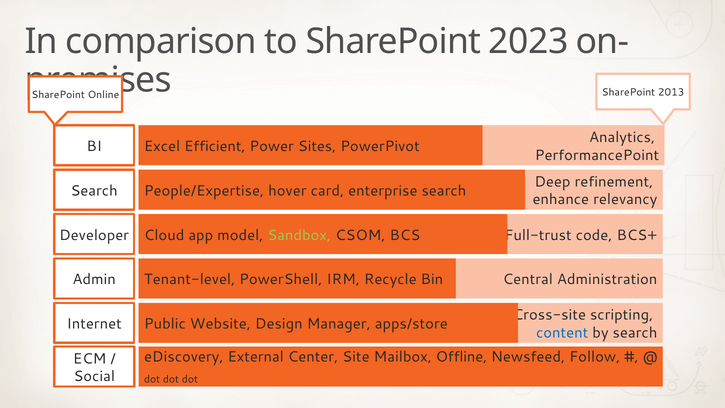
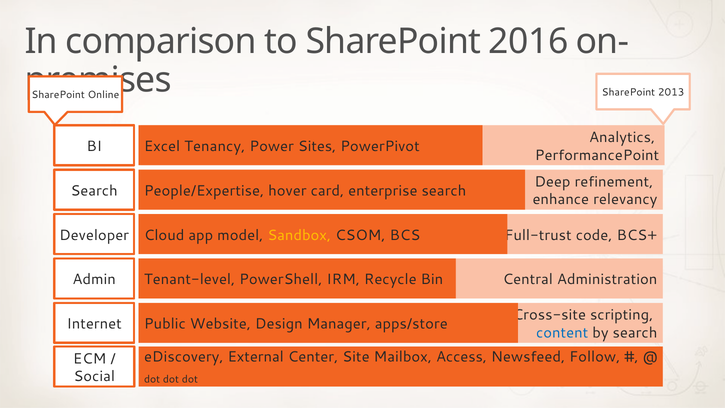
2023: 2023 -> 2016 (529, 42)
Efficient: Efficient -> Tenancy (215, 146)
Sandbox colour: light green -> yellow (299, 235)
Offline: Offline -> Access (462, 357)
